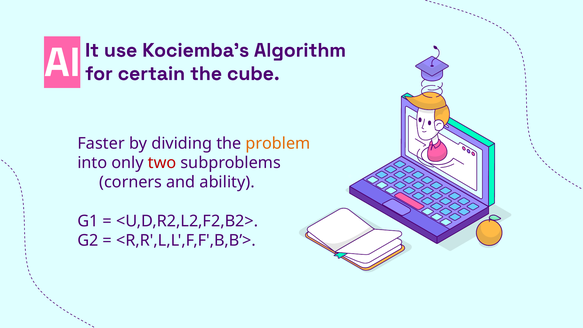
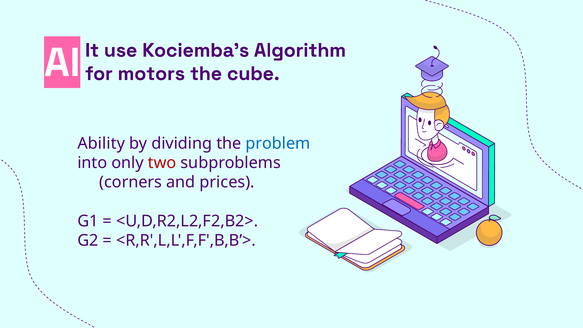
certain: certain -> motors (151, 74)
Faster: Faster -> Ability (101, 143)
problem colour: orange -> blue (278, 143)
ability: ability -> prices (227, 182)
